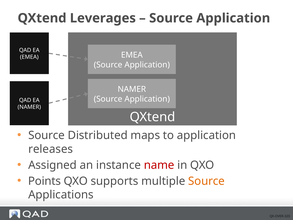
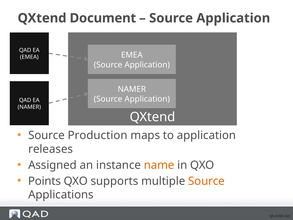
Leverages: Leverages -> Document (103, 18)
Distributed: Distributed -> Production (98, 135)
name colour: red -> orange (159, 165)
